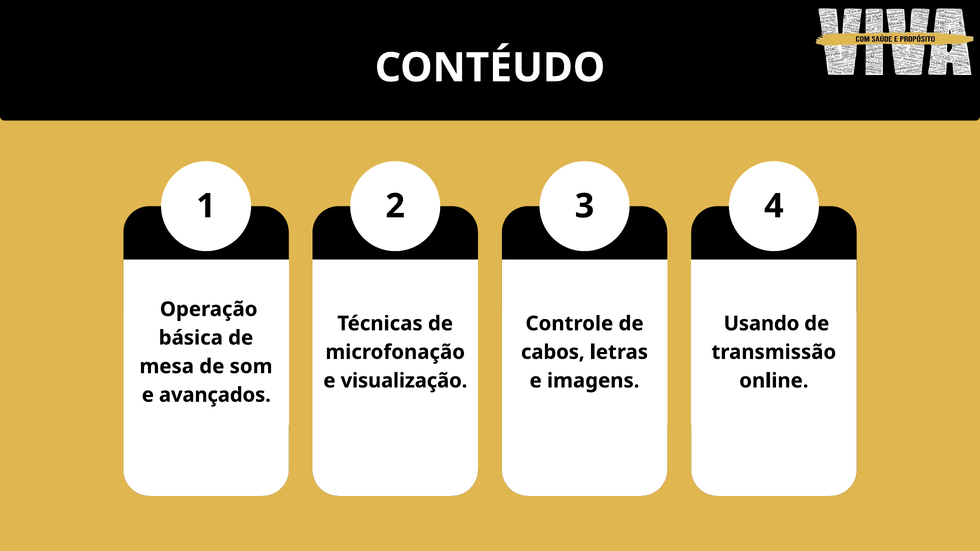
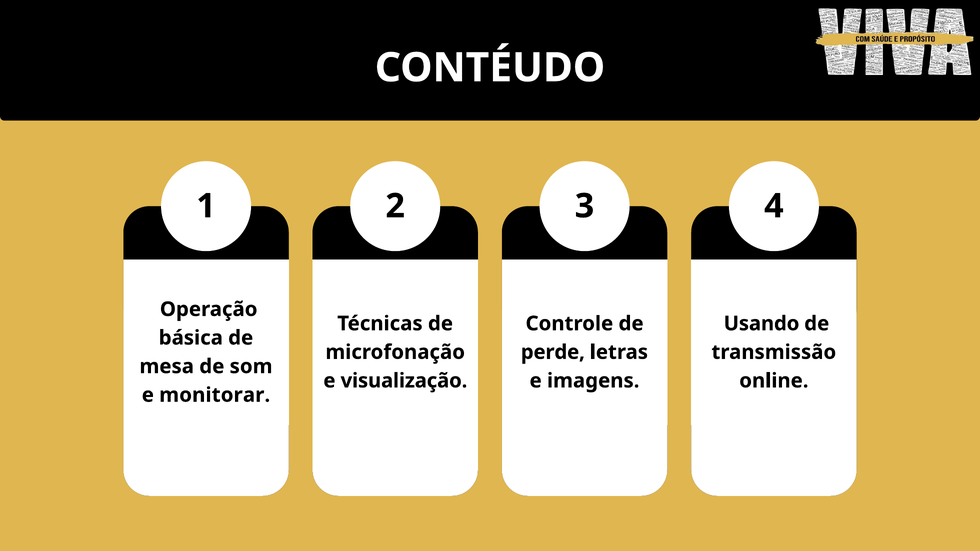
cabos: cabos -> perde (553, 352)
avançados: avançados -> monitorar (215, 395)
